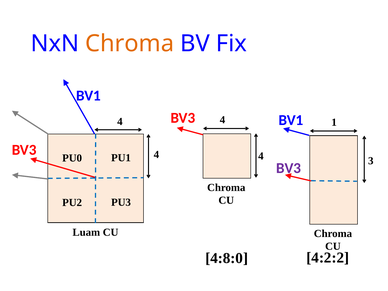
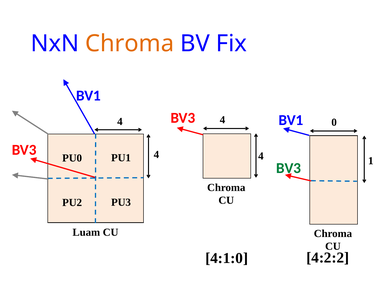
1: 1 -> 0 (334, 122)
3: 3 -> 1 (371, 161)
BV3 colour: purple -> green (289, 168)
4:8:0: 4:8:0 -> 4:1:0 (227, 258)
